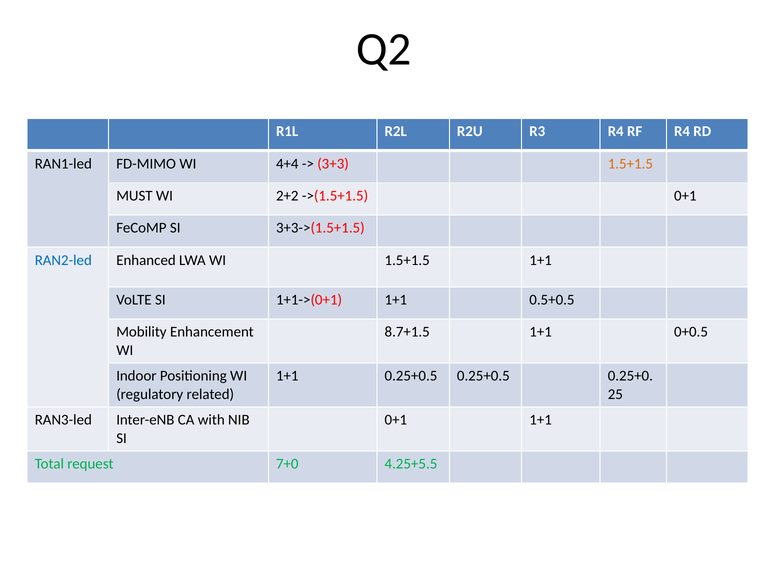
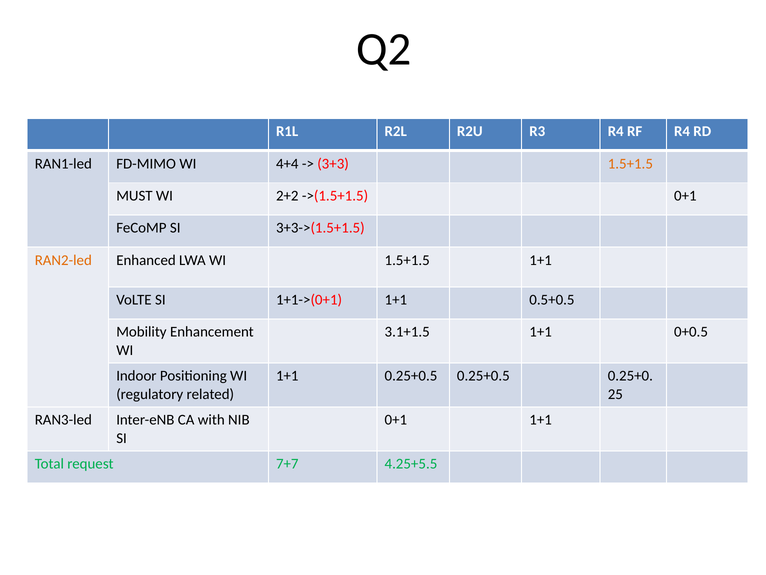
RAN2-led colour: blue -> orange (63, 260)
8.7+1.5: 8.7+1.5 -> 3.1+1.5 (407, 332)
7+0: 7+0 -> 7+7 (287, 464)
